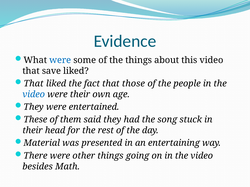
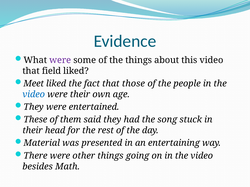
were colour: blue -> purple (60, 60)
save: save -> field (51, 71)
That: That -> Meet (34, 84)
